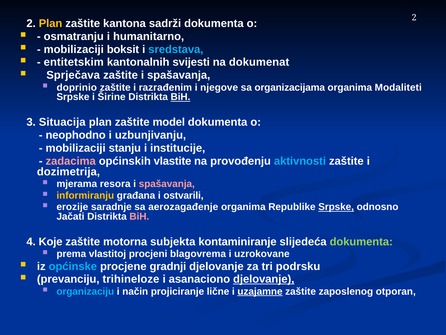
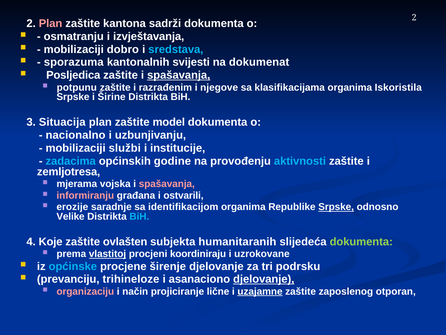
Plan colour: yellow -> pink (51, 23)
humanitarno: humanitarno -> izvještavanja (149, 36)
boksit: boksit -> dobro (123, 49)
entitetskim: entitetskim -> sporazuma (74, 62)
Sprječava: Sprječava -> Posljedica (73, 75)
spašavanja underline: none -> present (179, 75)
doprinio: doprinio -> potpunu (77, 87)
organizacijama: organizacijama -> klasifikacijama (290, 87)
Modaliteti: Modaliteti -> Iskoristila (398, 87)
BiH underline: present -> none (180, 97)
neophodno: neophodno -> nacionalno (76, 135)
stanju: stanju -> službi (125, 148)
zadacima colour: pink -> light blue (71, 161)
vlastite: vlastite -> godine (172, 161)
dozimetrija: dozimetrija -> zemljotresa (69, 172)
resora: resora -> vojska (115, 184)
informiranju colour: yellow -> pink (85, 195)
aerozagađenje: aerozagađenje -> identifikacijom (183, 207)
Jačati: Jačati -> Velike (71, 216)
BiH colour: pink -> light blue (139, 216)
motorna: motorna -> ovlašten (125, 241)
kontaminiranje: kontaminiranje -> humanitaranih (237, 241)
vlastitoj underline: none -> present (108, 254)
blagovrema: blagovrema -> koordiniraju (198, 254)
gradnji: gradnji -> širenje (168, 266)
organizaciju colour: light blue -> pink (85, 291)
